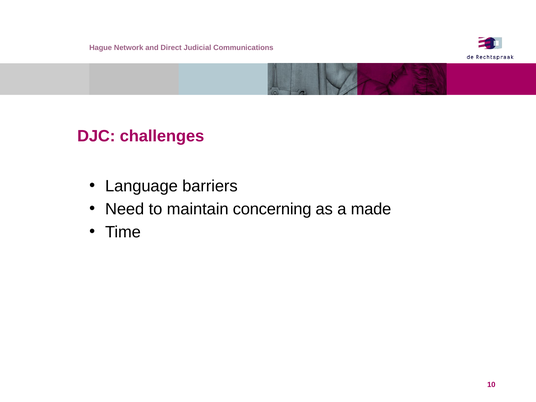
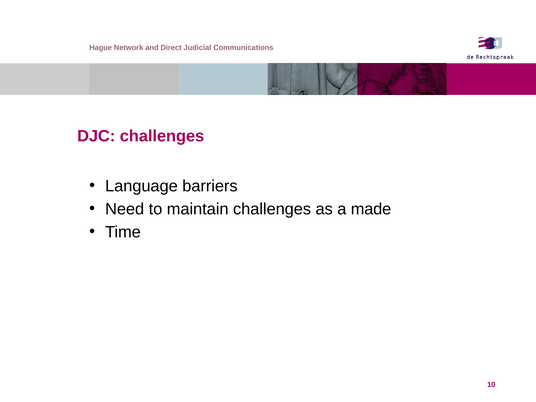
maintain concerning: concerning -> challenges (272, 209)
